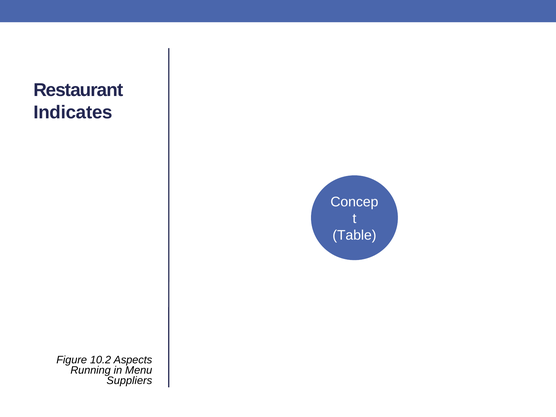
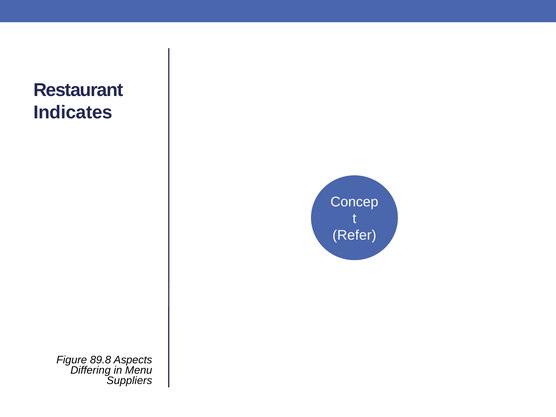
Table: Table -> Refer (354, 235)
10.2: 10.2 -> 89.8 (101, 360)
Running: Running -> Differing (91, 370)
